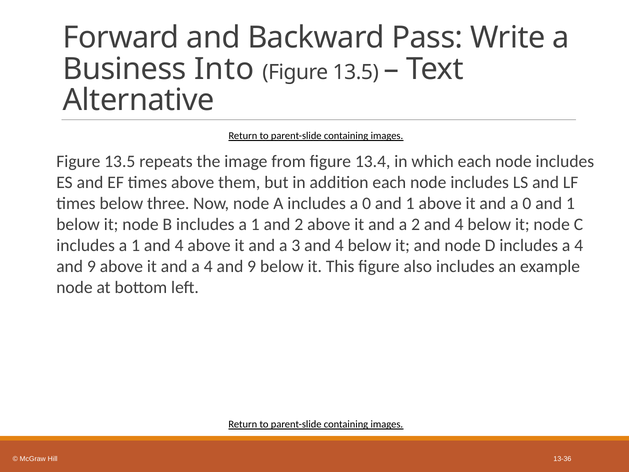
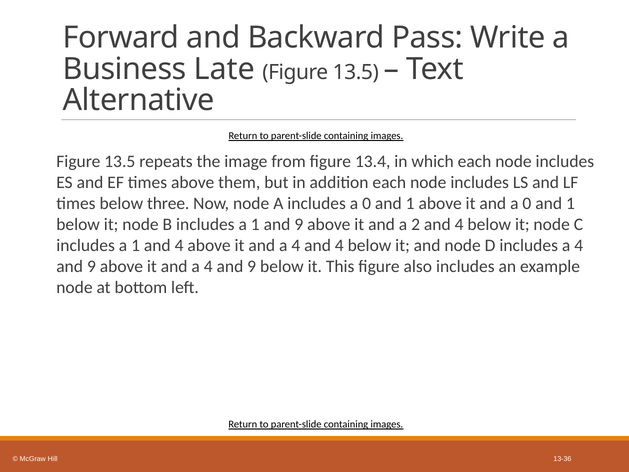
Into: Into -> Late (224, 69)
1 and 2: 2 -> 9 (299, 225)
3: 3 -> 4 (296, 246)
